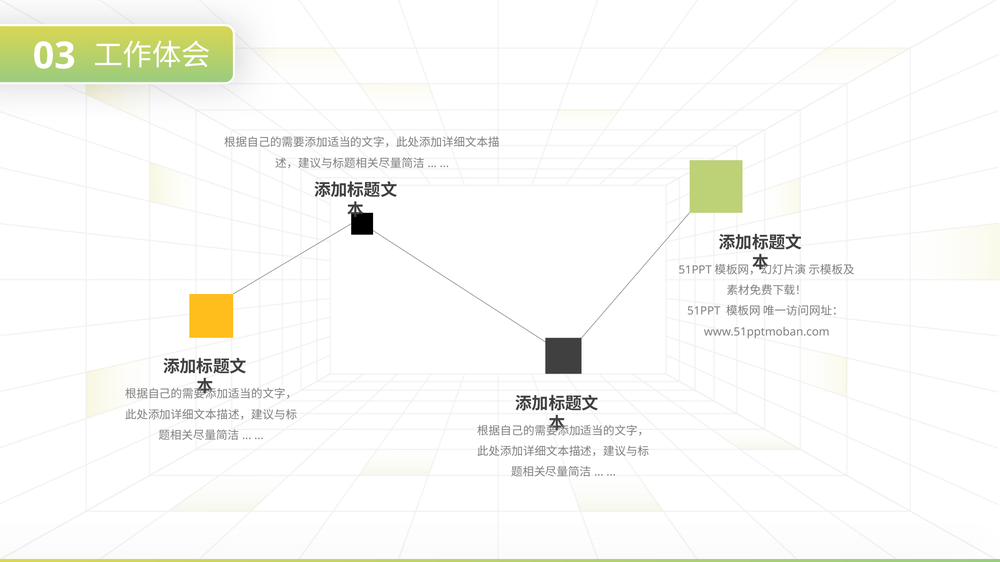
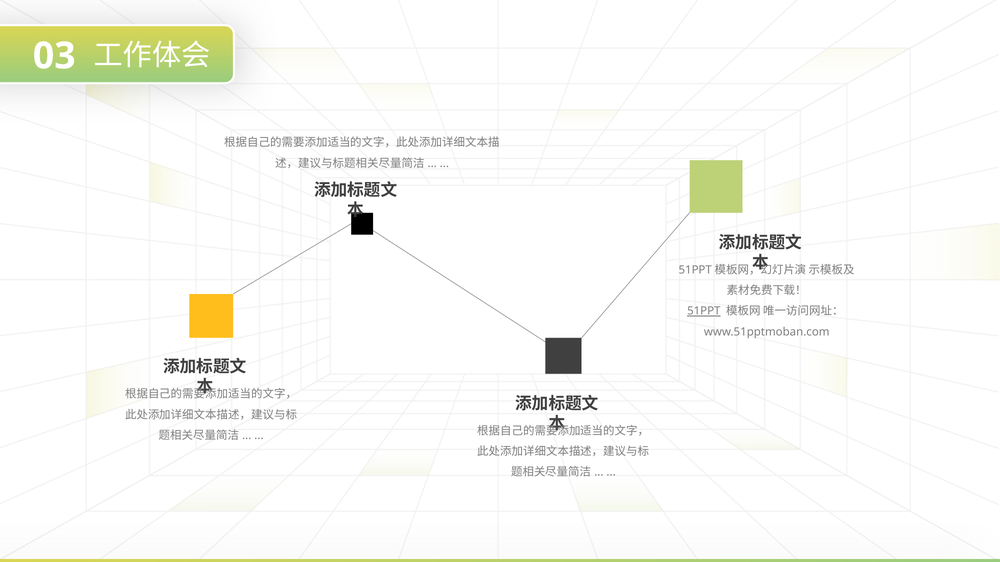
51PPT underline: none -> present (704, 311)
